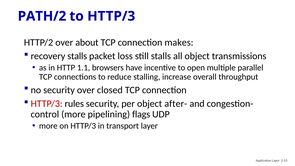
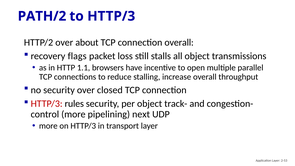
connection makes: makes -> overall (179, 42)
recovery stalls: stalls -> flags (77, 56)
after-: after- -> track- (176, 104)
flags: flags -> next (141, 114)
